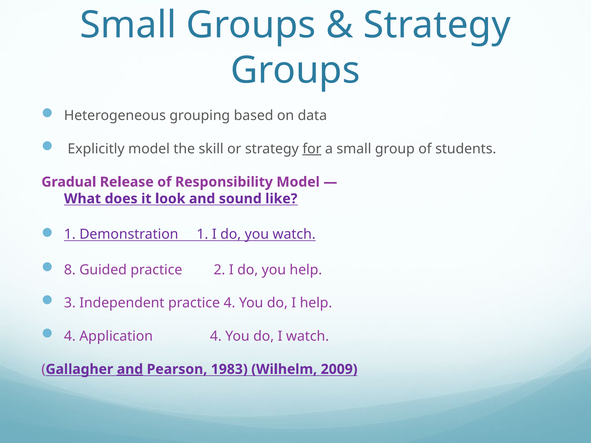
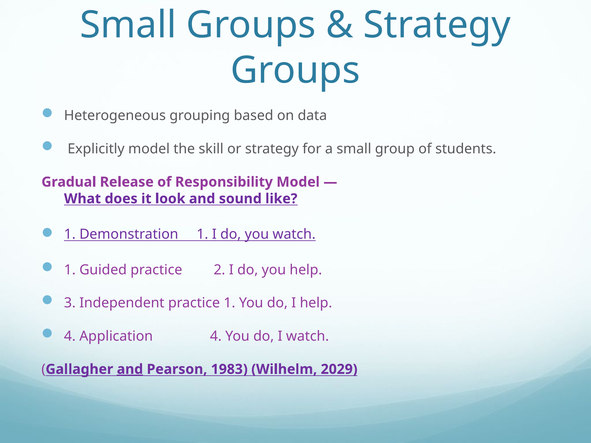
for underline: present -> none (312, 149)
8: 8 -> 1 (70, 270)
practice 4: 4 -> 1 (230, 303)
2009: 2009 -> 2029 (339, 369)
